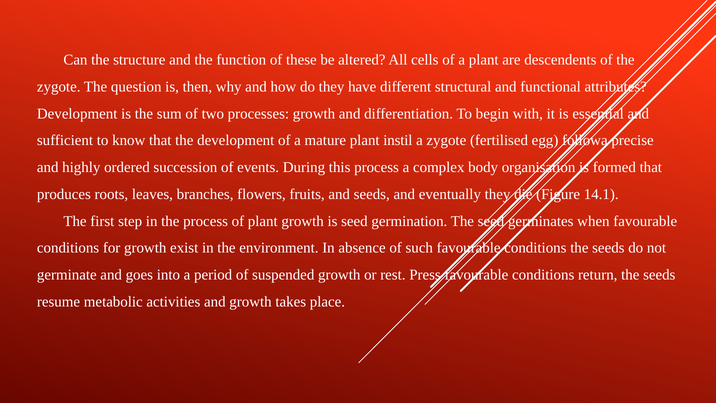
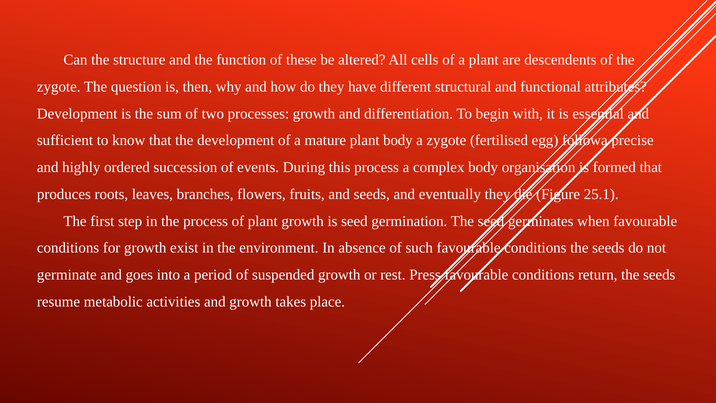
plant instil: instil -> body (398, 140)
14.1: 14.1 -> 25.1 (601, 194)
